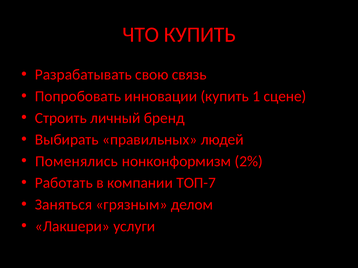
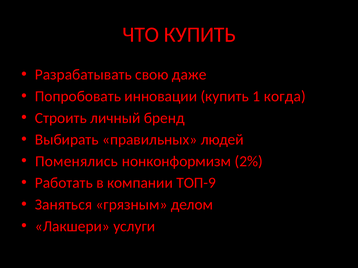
связь: связь -> даже (189, 75)
сцене: сцене -> когда (285, 96)
ТОП-7: ТОП-7 -> ТОП-9 (196, 183)
